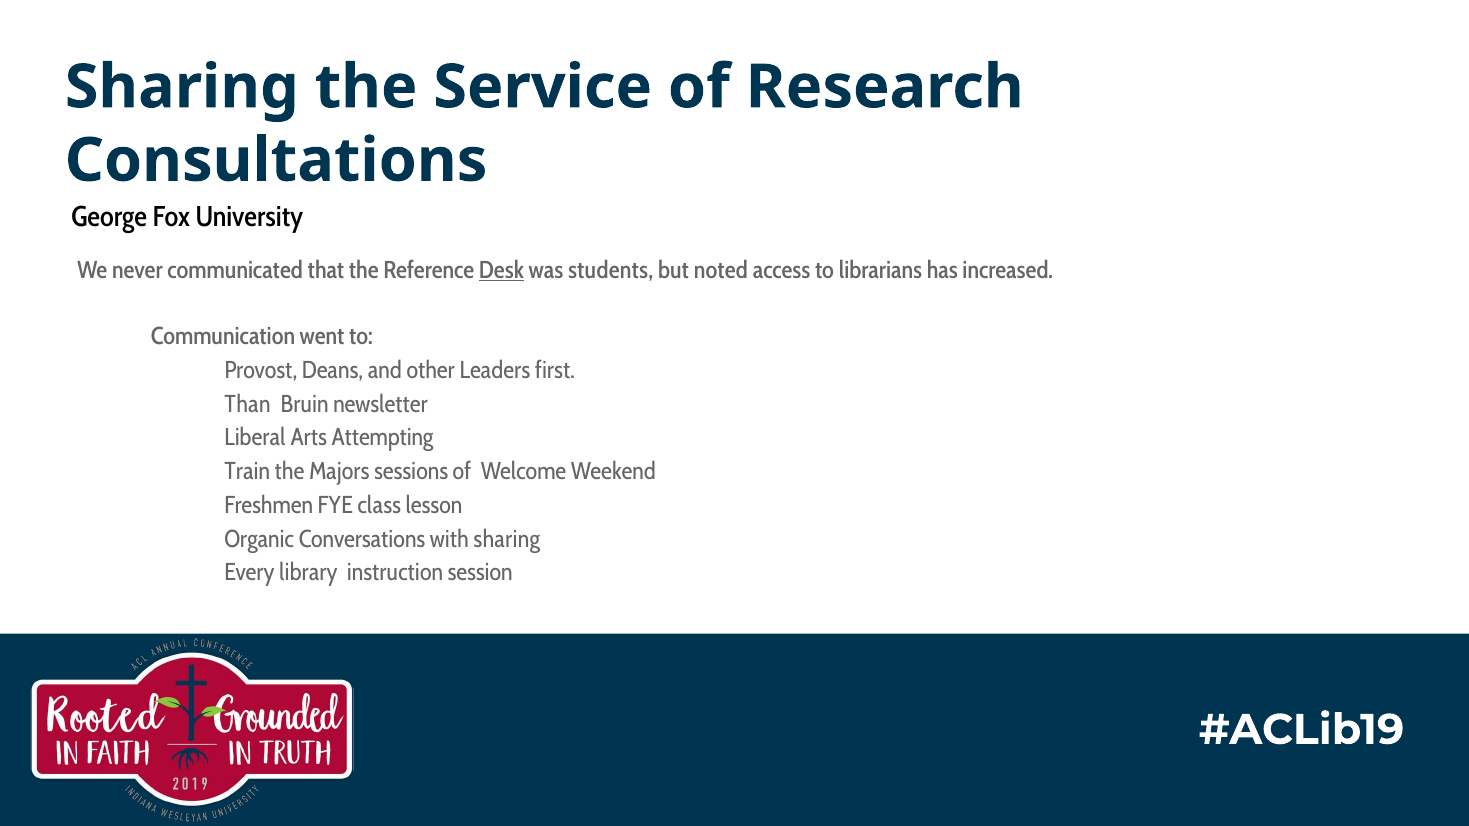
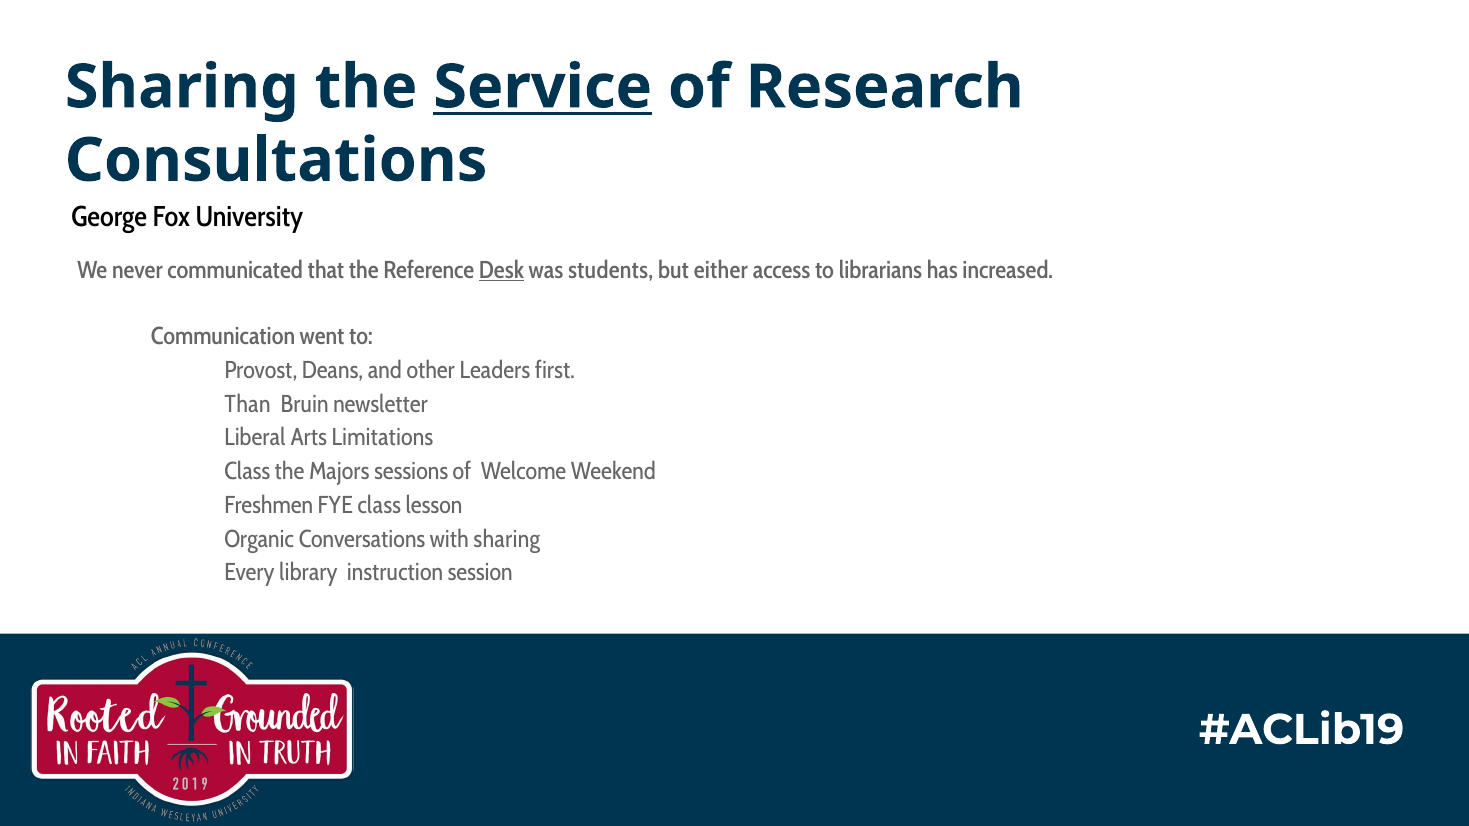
Service underline: none -> present (543, 87)
noted: noted -> either (721, 270)
Attempting: Attempting -> Limitations (382, 438)
Train: Train -> Class (247, 472)
